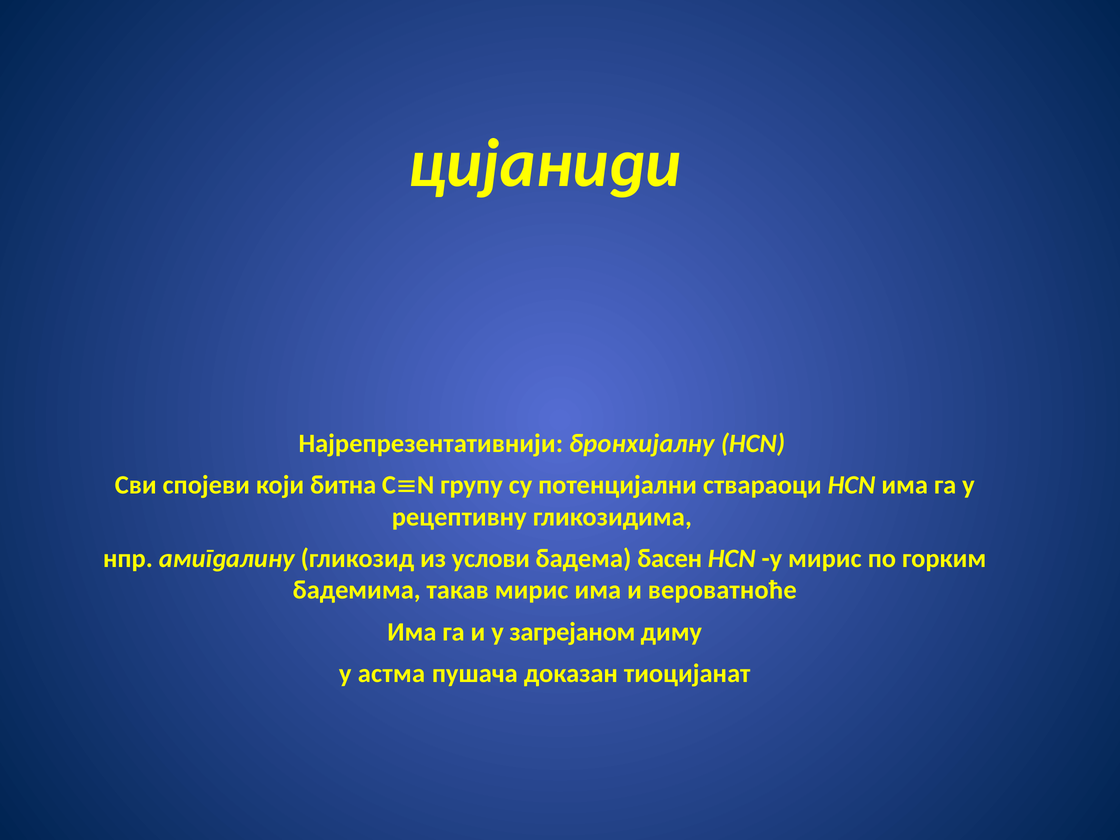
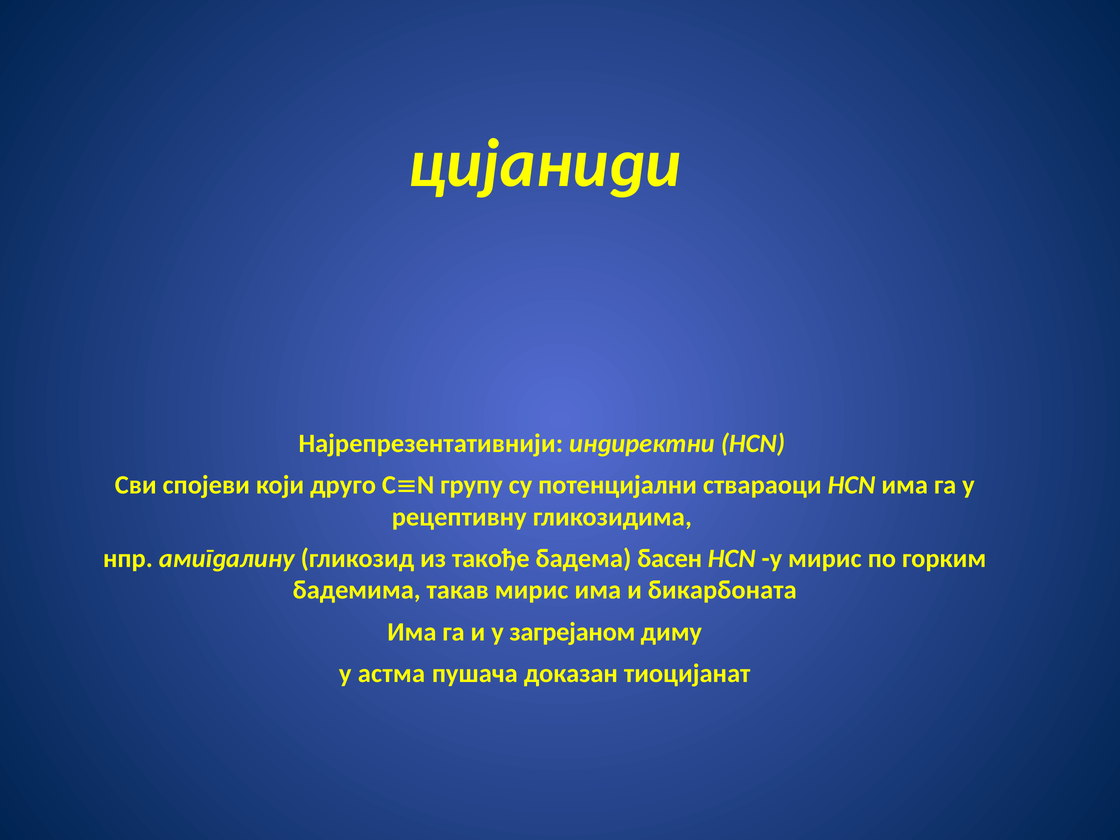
бронхијалну: бронхијалну -> индиректни (642, 443)
битна: битна -> друго (343, 485)
услови: услови -> такође (491, 559)
вероватноће: вероватноће -> бикарбоната (722, 590)
